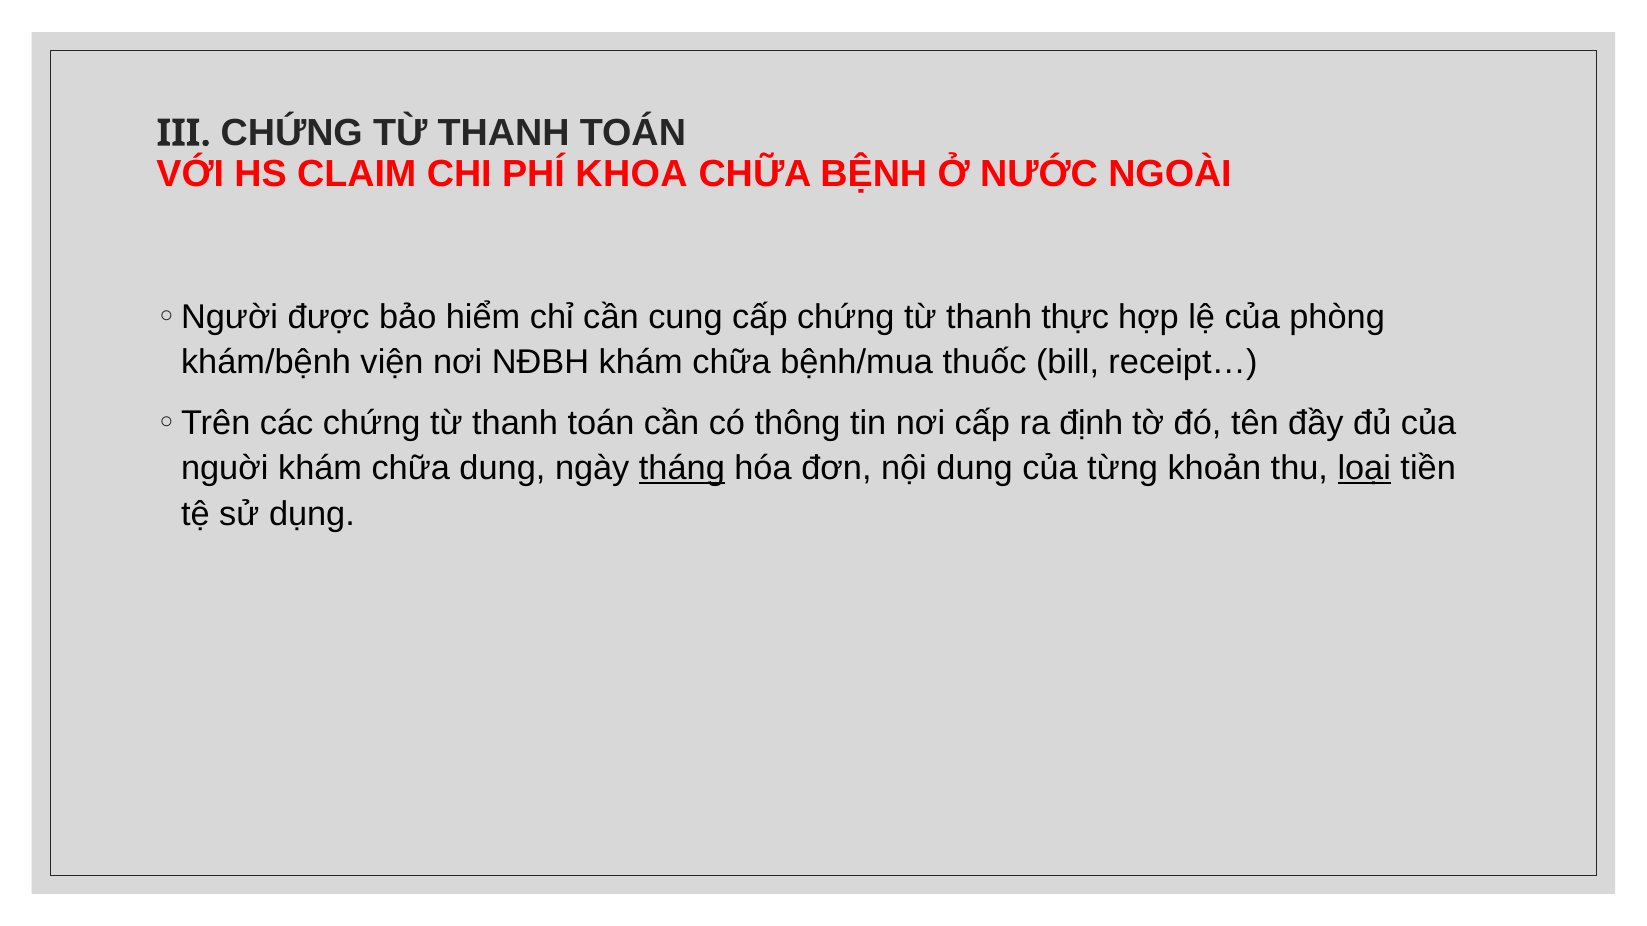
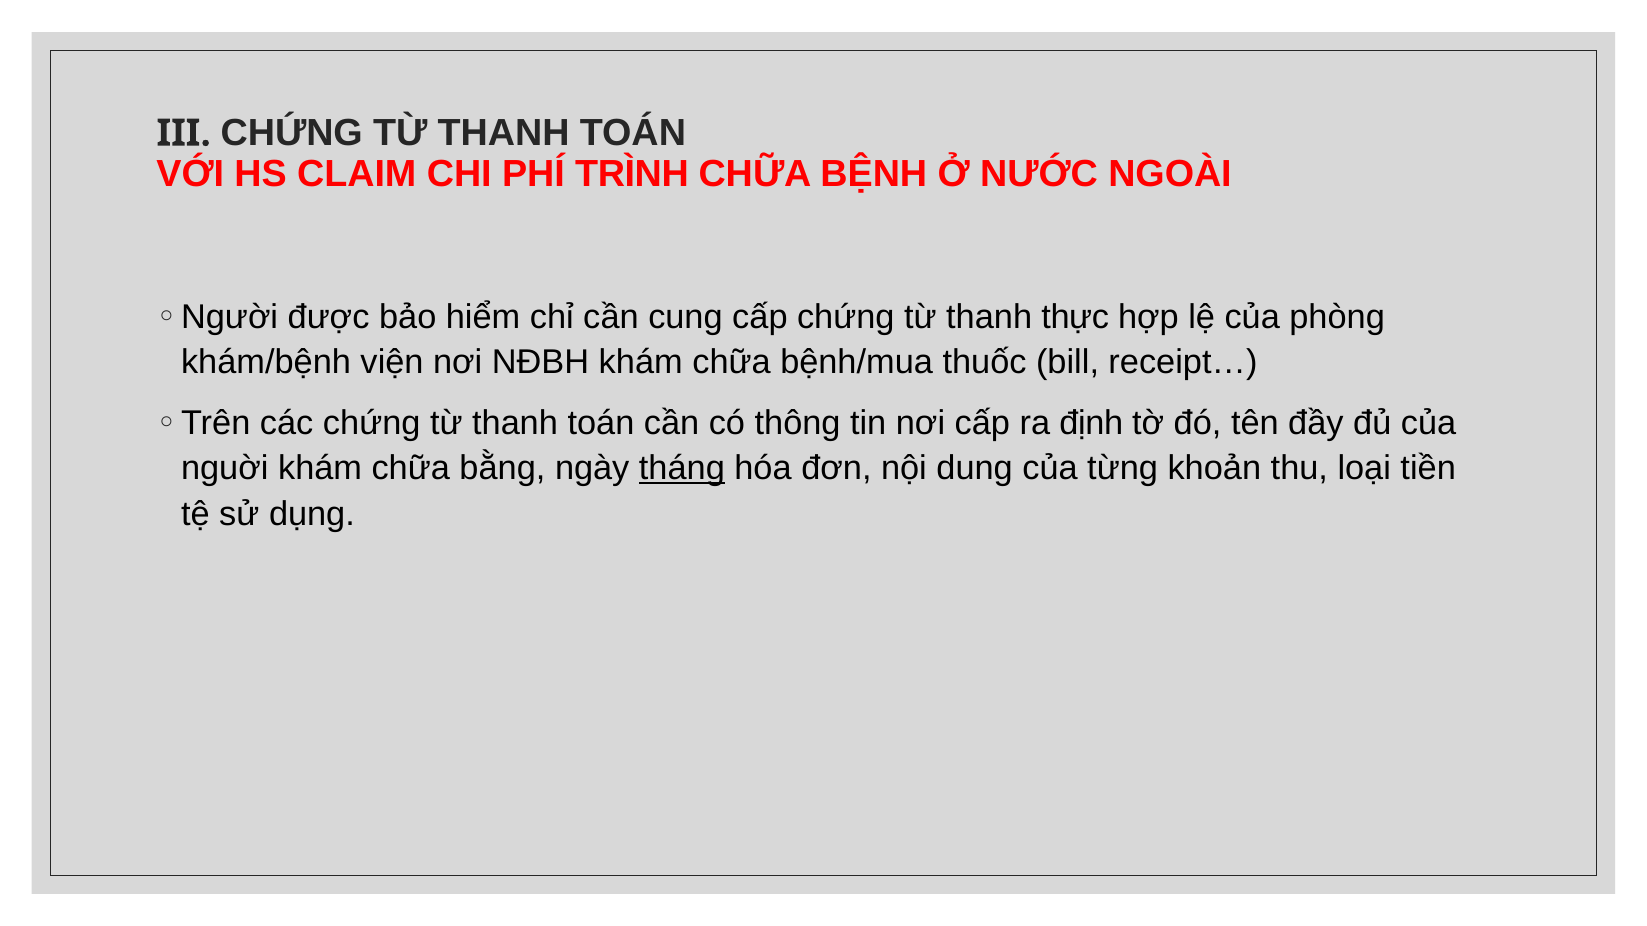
KHOA: KHOA -> TRÌNH (632, 174)
chữa dung: dung -> bằng (502, 469)
loại underline: present -> none (1364, 469)
